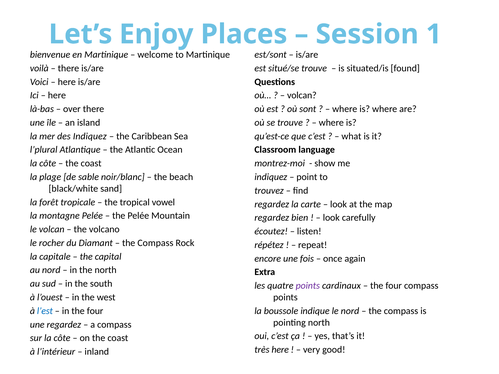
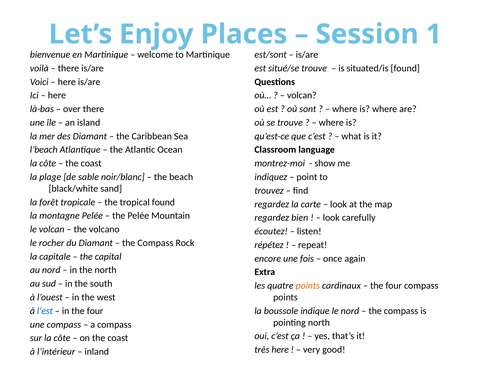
des Indiquez: Indiquez -> Diamant (90, 136)
l’plural: l’plural -> l’beach (44, 150)
tropical vowel: vowel -> found (163, 202)
points colour: purple -> orange (308, 286)
une regardez: regardez -> compass (64, 325)
